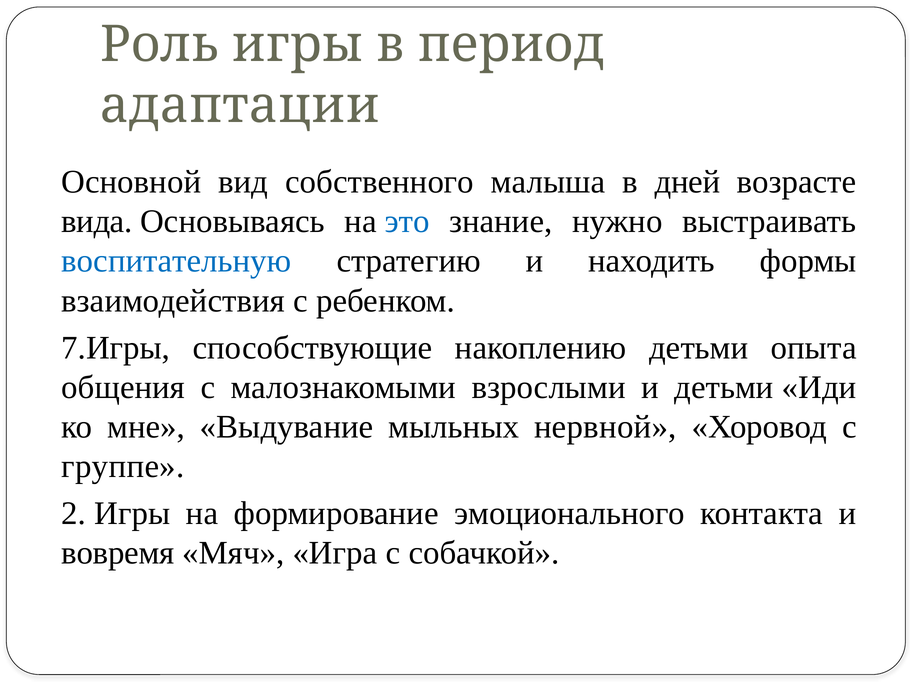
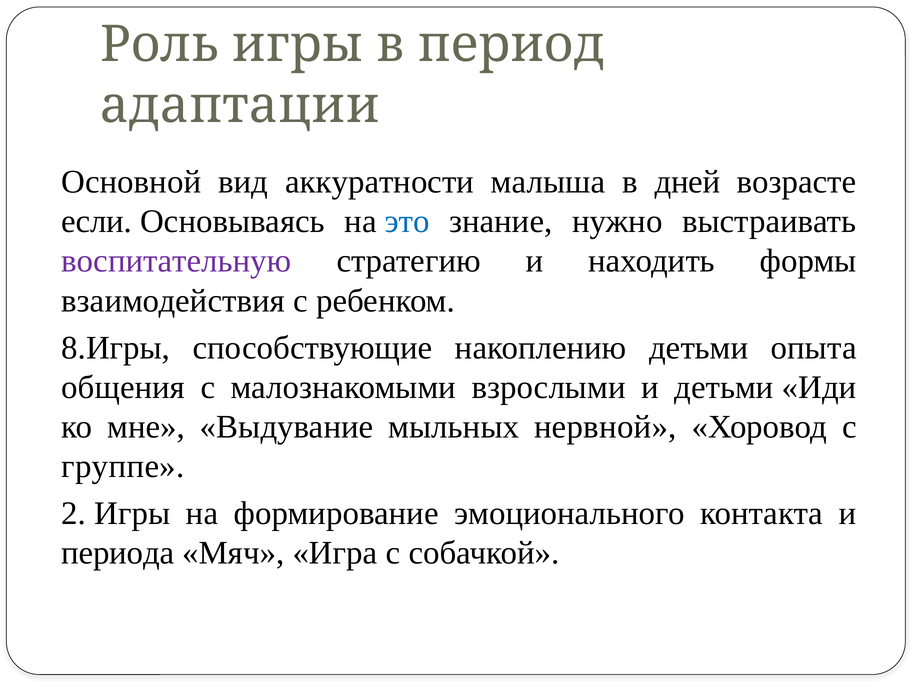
собственного: собственного -> аккуратности (380, 182)
вида: вида -> если (97, 221)
воспитательную colour: blue -> purple (177, 261)
7.Игры: 7.Игры -> 8.Игры (116, 348)
вовремя: вовремя -> периода (118, 553)
